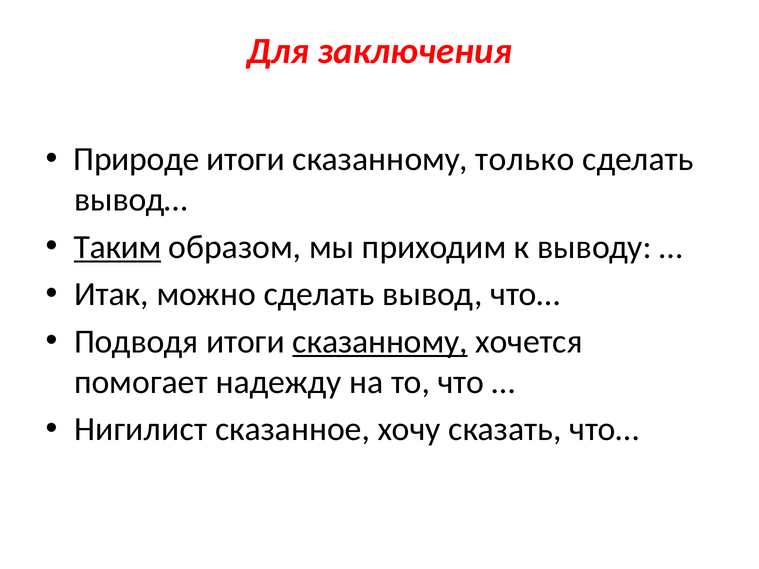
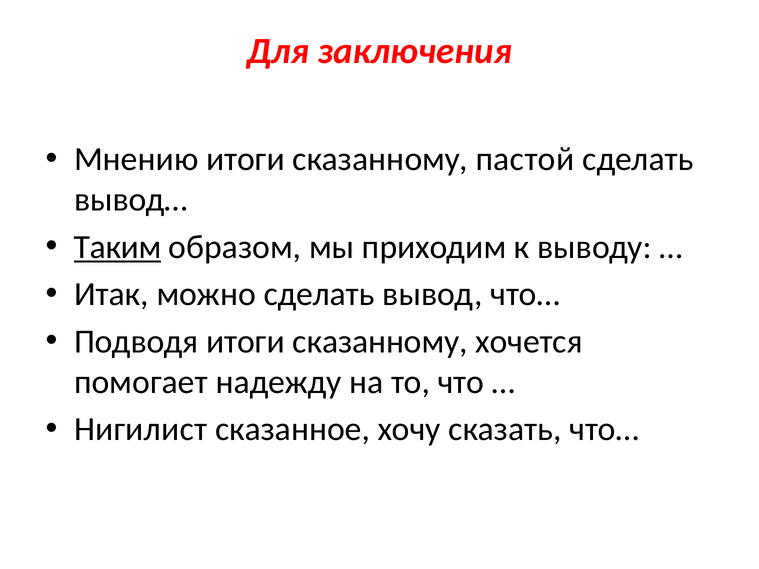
Природе: Природе -> Мнению (136, 159)
только: только -> пастой (525, 159)
сказанному underline: present -> none (380, 342)
